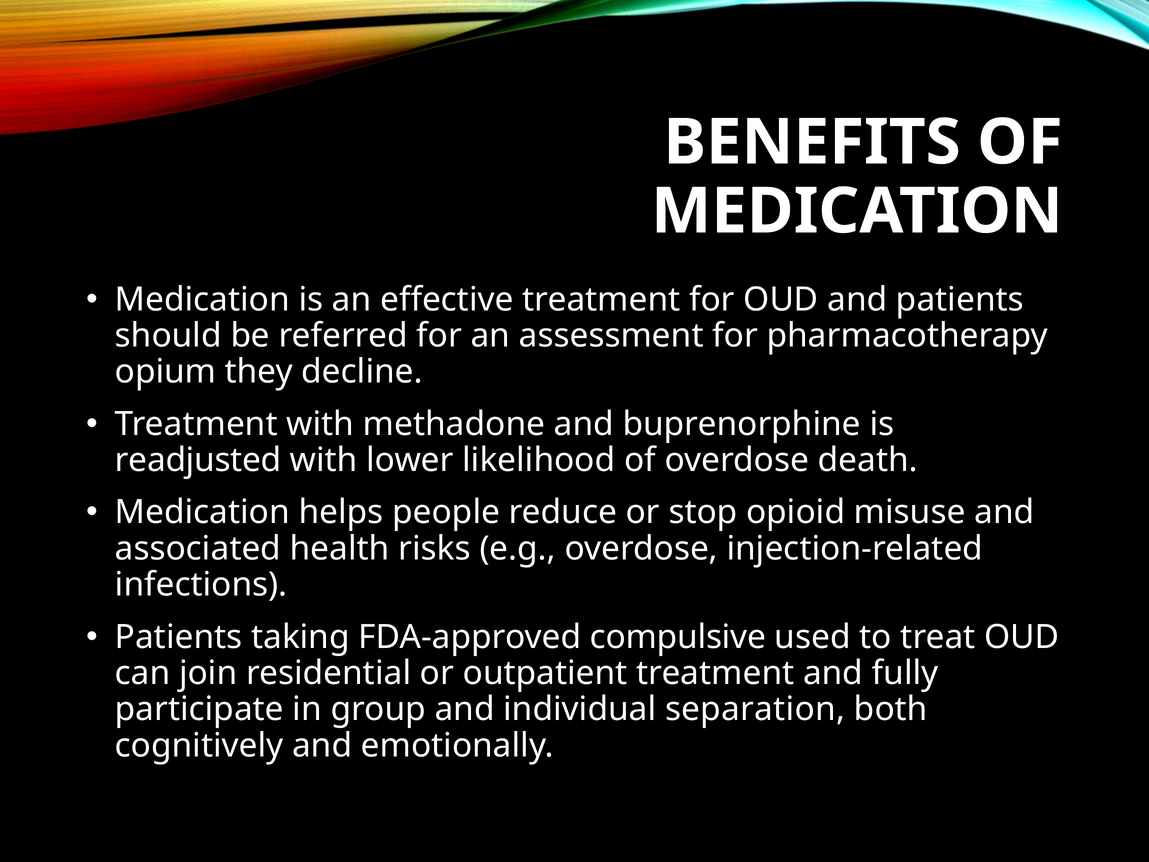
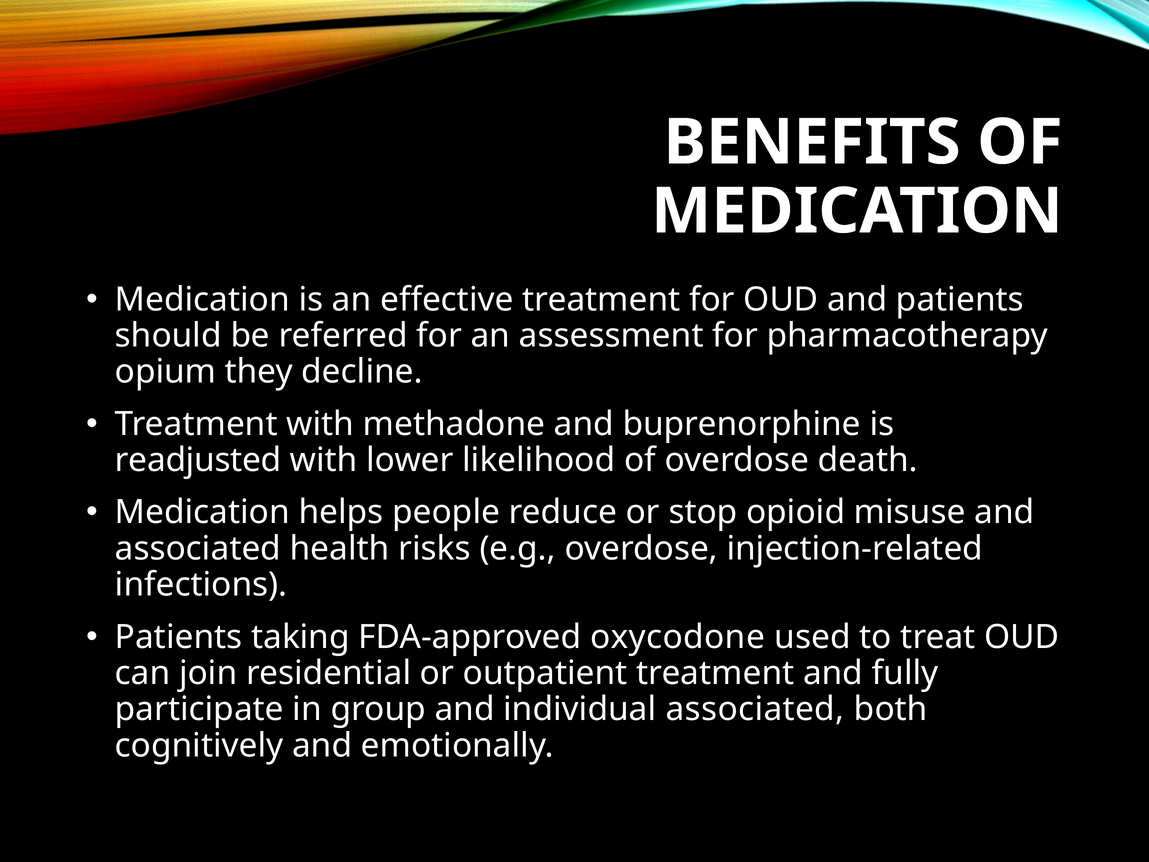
compulsive: compulsive -> oxycodone (678, 637)
individual separation: separation -> associated (755, 709)
